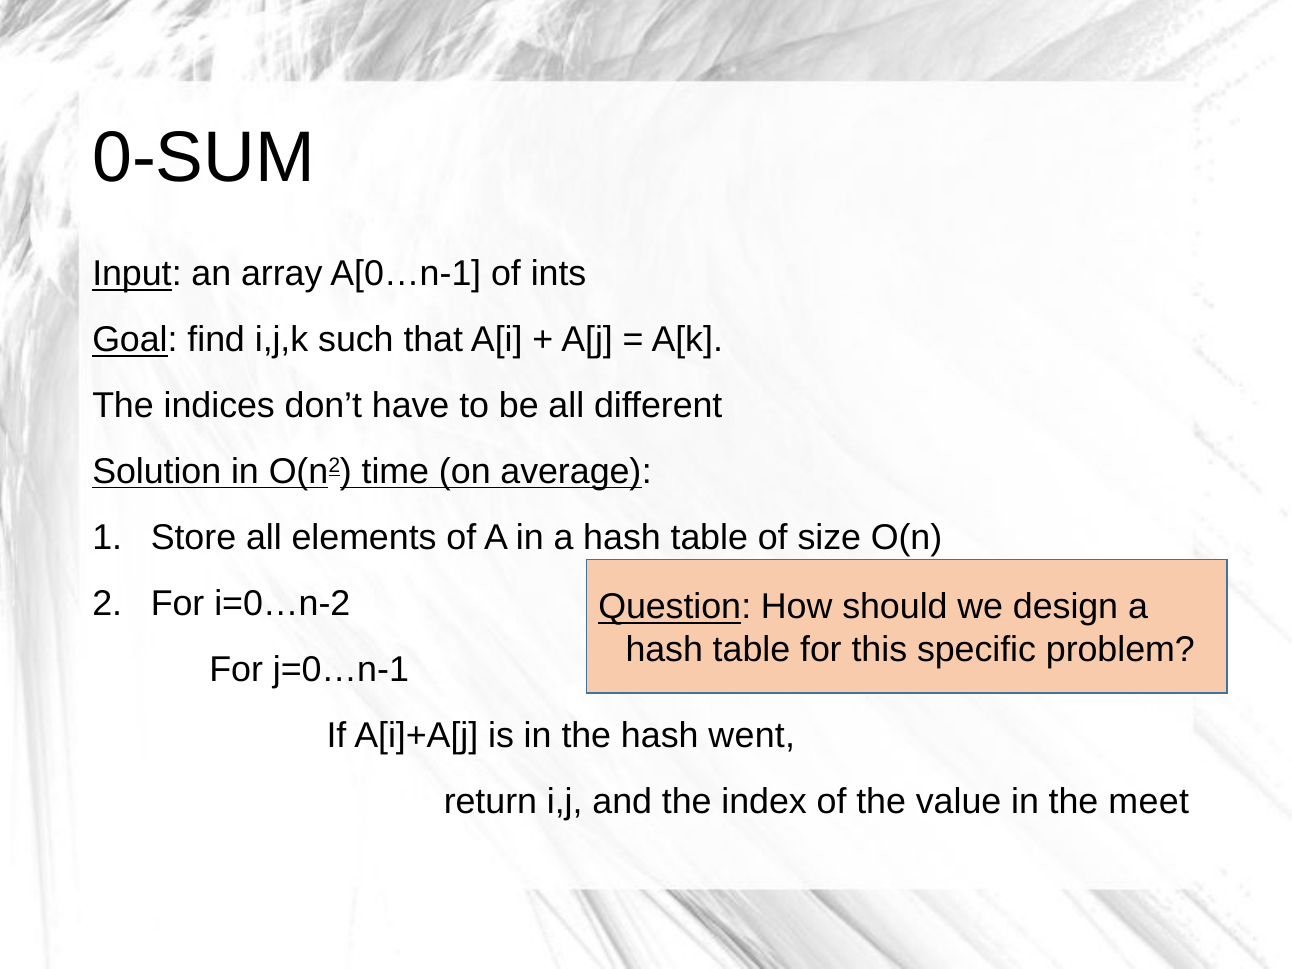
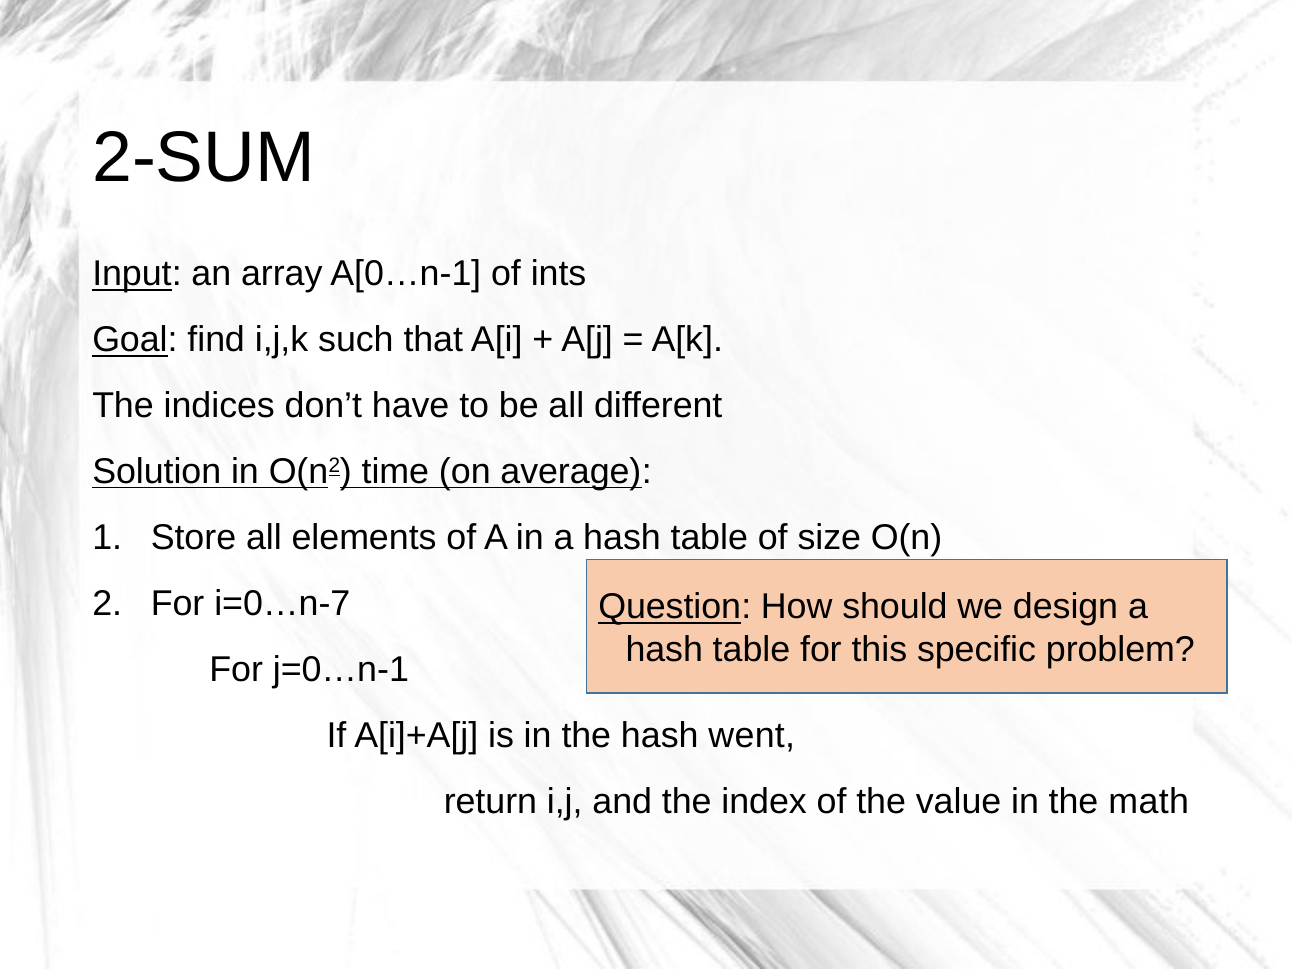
0-SUM: 0-SUM -> 2-SUM (204, 158)
i=0…n-2: i=0…n-2 -> i=0…n-7 (282, 604)
meet: meet -> math (1149, 802)
